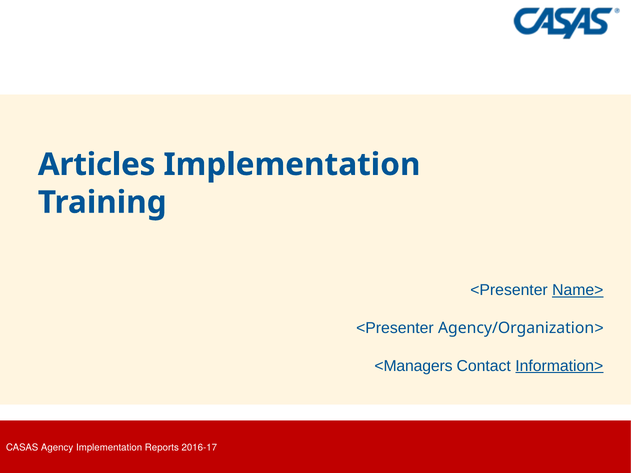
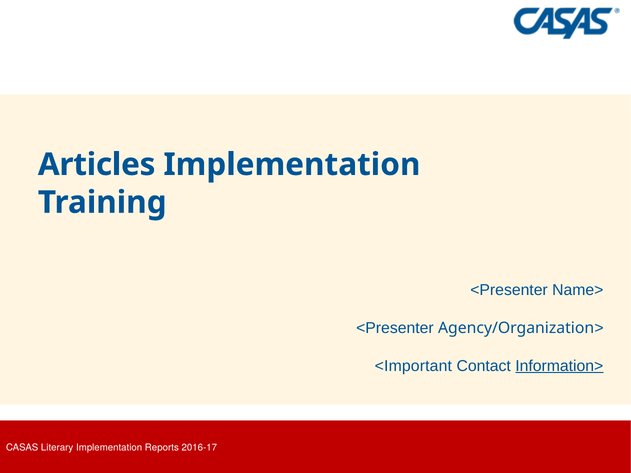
Name> underline: present -> none (578, 290)
<Managers: <Managers -> <Important (413, 366)
Agency: Agency -> Literary (57, 448)
